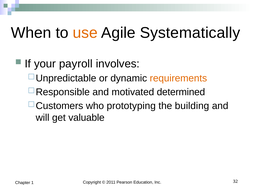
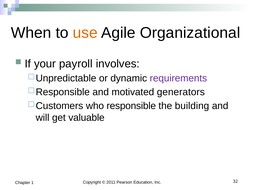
Systematically: Systematically -> Organizational (190, 33)
requirements colour: orange -> purple (178, 78)
determined: determined -> generators (181, 92)
prototyping: prototyping -> responsible (131, 106)
